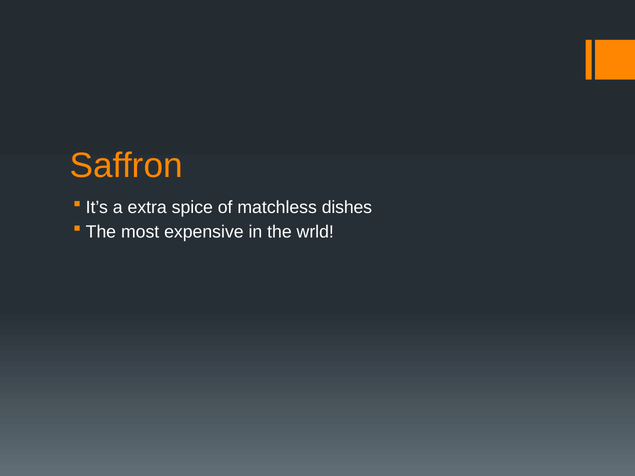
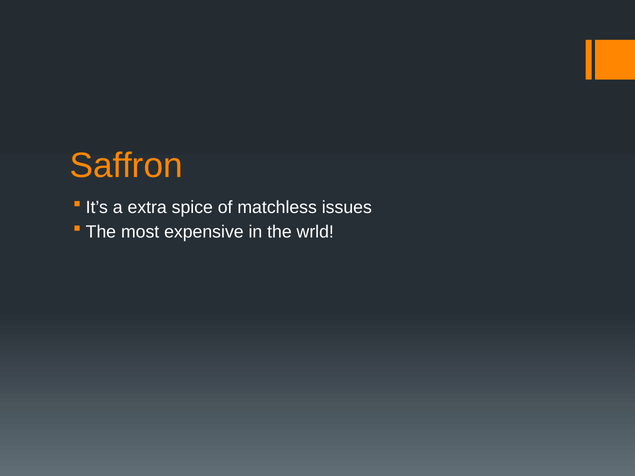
dishes: dishes -> issues (347, 207)
